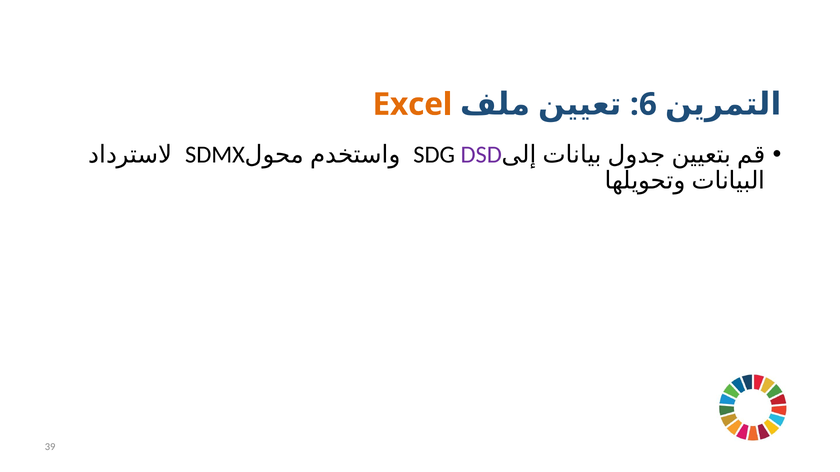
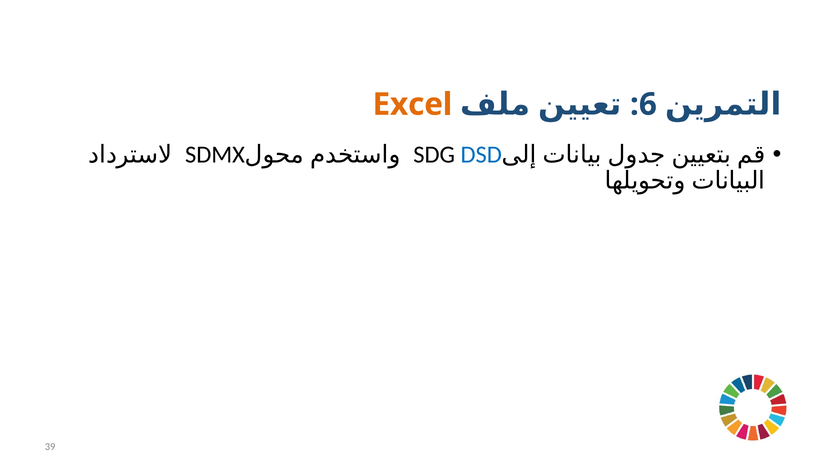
DSD colour: purple -> blue (481, 155)
